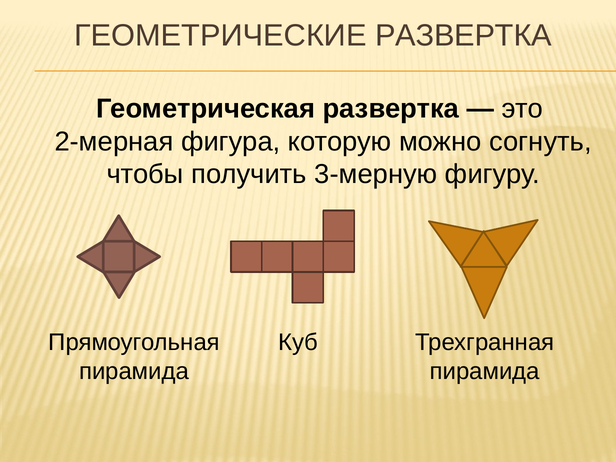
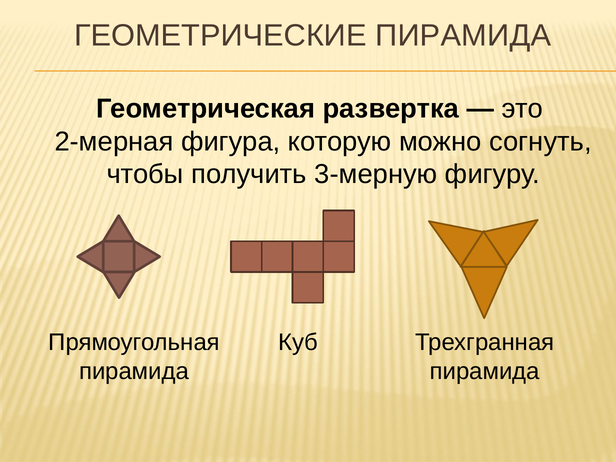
ГЕОМЕТРИЧЕСКИЕ РАЗВЕРТКА: РАЗВЕРТКА -> ПИРАМИДА (463, 36)
